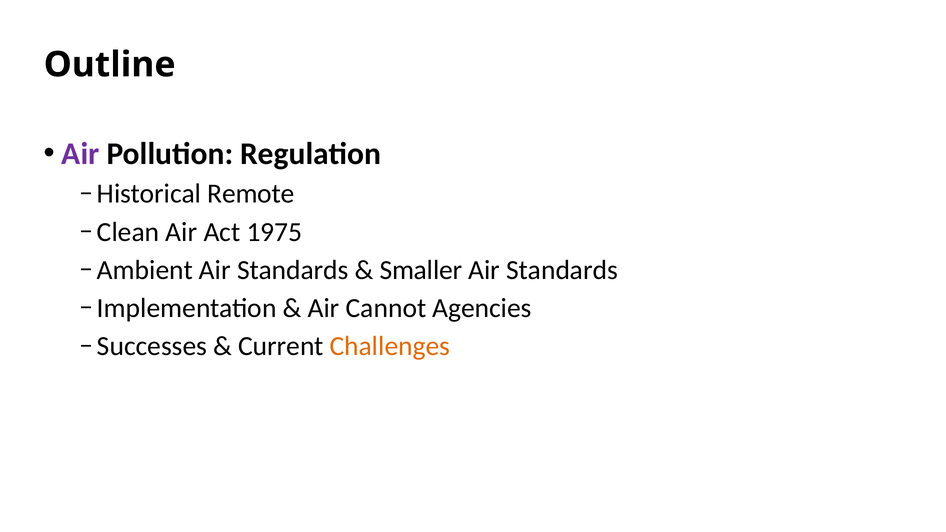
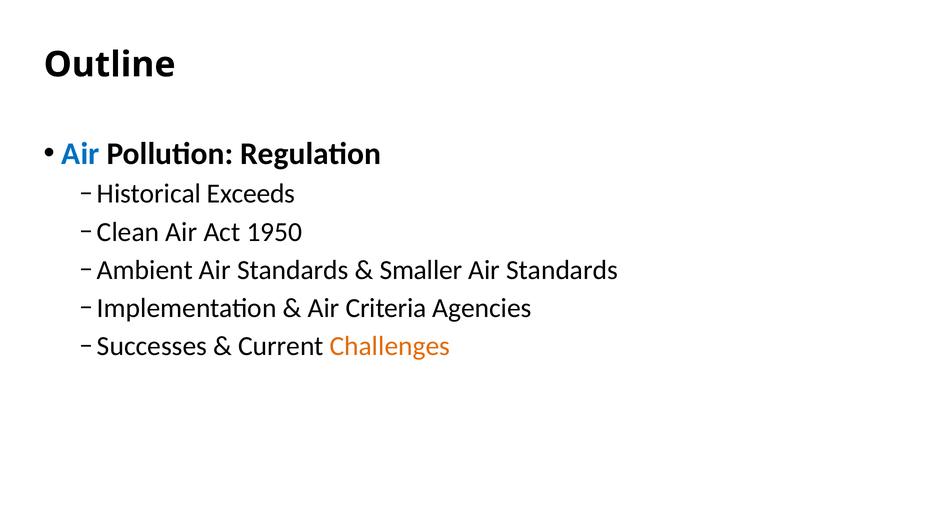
Air colour: purple -> blue (80, 154)
Remote: Remote -> Exceeds (251, 194)
1975: 1975 -> 1950 (274, 232)
Cannot: Cannot -> Criteria (386, 308)
